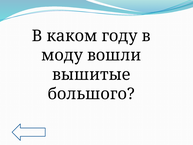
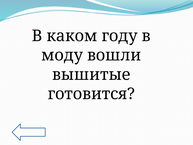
большого: большого -> готовится (91, 94)
